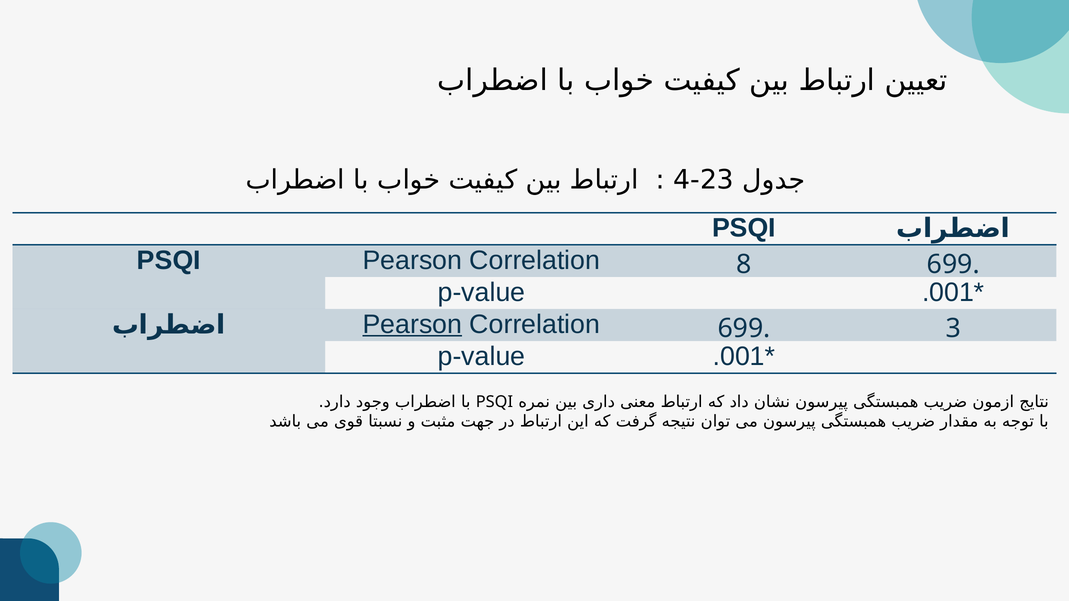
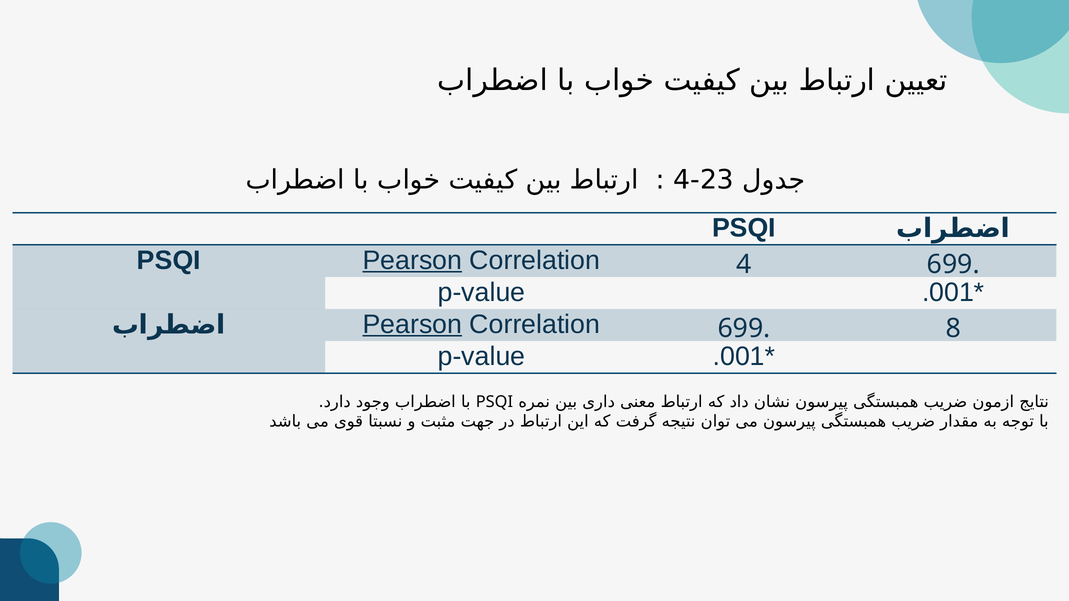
Pearson underline: none -> present (412, 260)
Correlation 8: 8 -> 4 (744, 265)
3: 3 -> 8 (953, 329)
